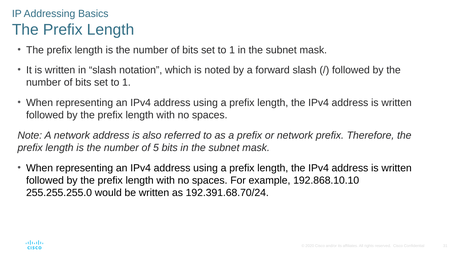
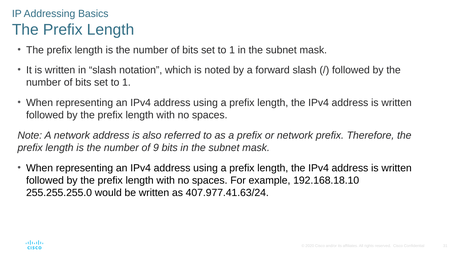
5: 5 -> 9 (156, 148)
192.868.10.10: 192.868.10.10 -> 192.168.18.10 (326, 180)
192.391.68.70/24: 192.391.68.70/24 -> 407.977.41.63/24 (227, 192)
